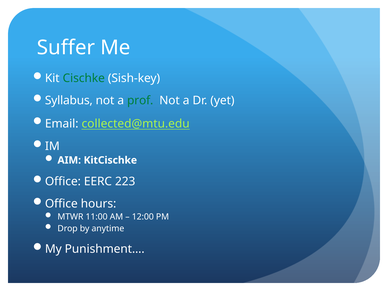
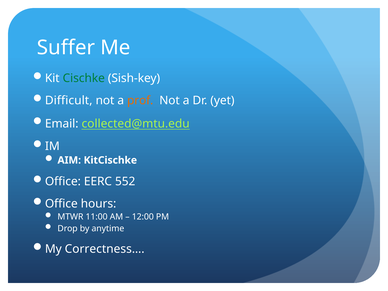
Syllabus: Syllabus -> Difficult (69, 100)
prof colour: green -> orange (140, 100)
223: 223 -> 552 (125, 182)
Punishment…: Punishment… -> Correctness… (105, 249)
